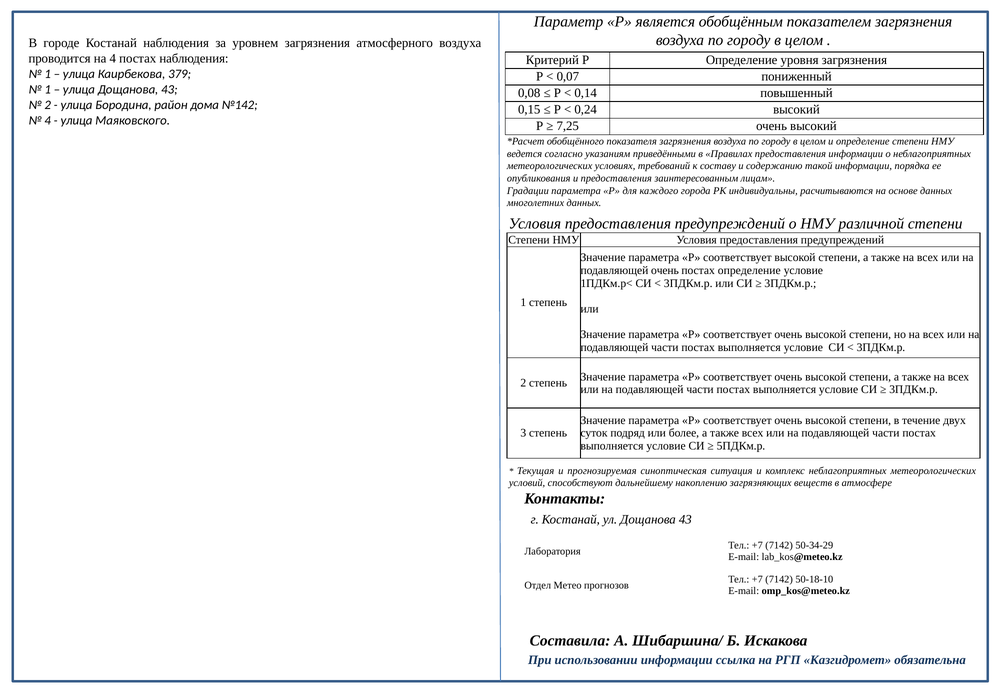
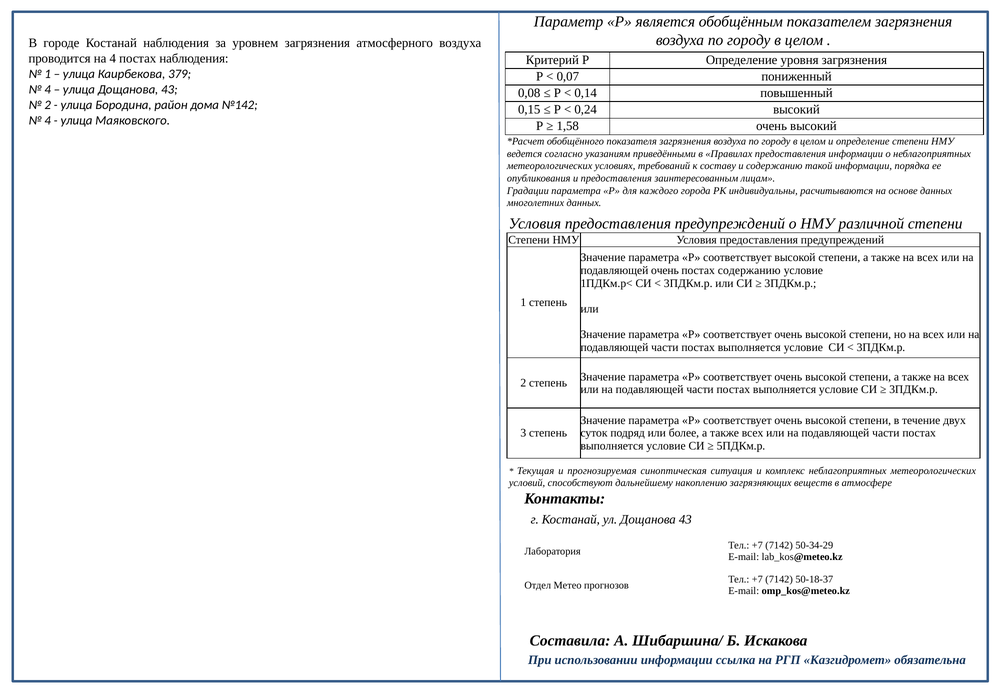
1: 1 -> 4 (48, 90)
7,25: 7,25 -> 1,58 (568, 126)
постах определение: определение -> содержанию (749, 270)
50-18-10: 50-18-10 -> 50-18-37 (814, 579)
